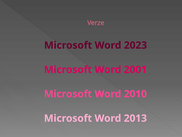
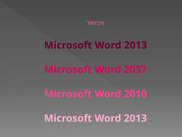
2023: 2023 -> 2013 (135, 45)
2001: 2001 -> 2037 (135, 69)
